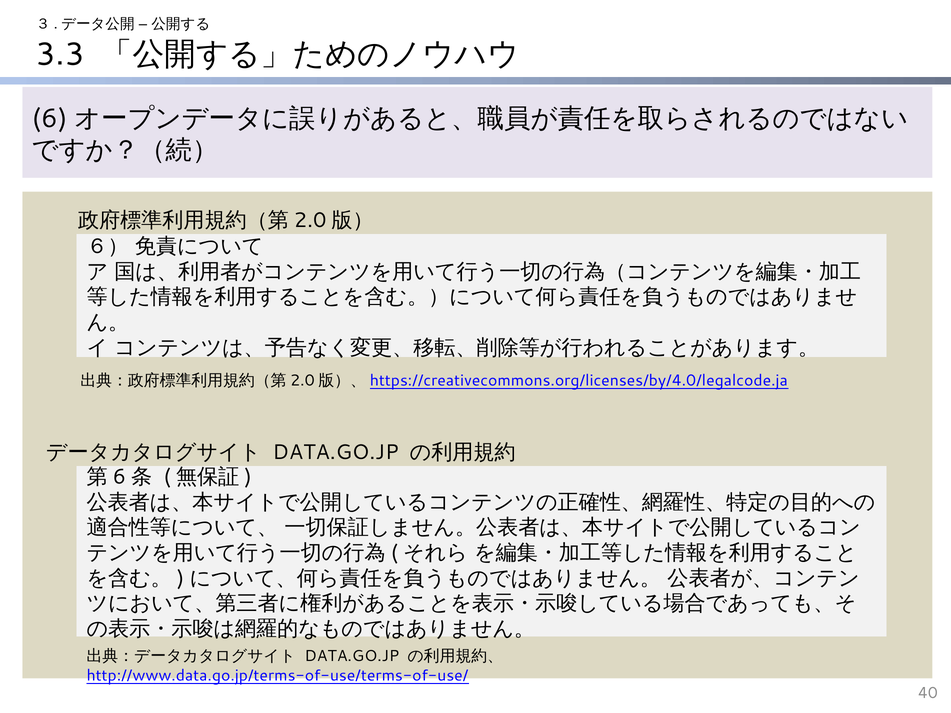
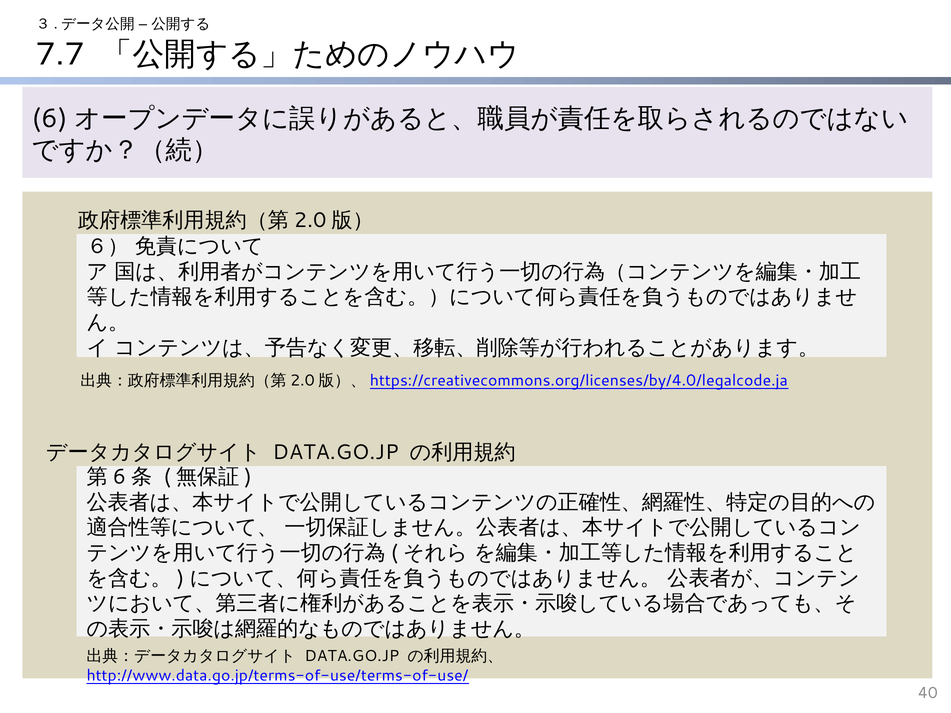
3.3: 3.3 -> 7.7 (60, 55)
